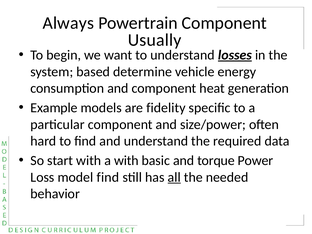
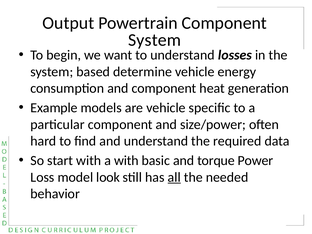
Always: Always -> Output (68, 23)
Usually: Usually -> System (155, 40)
losses underline: present -> none (235, 55)
are fidelity: fidelity -> vehicle (166, 108)
model find: find -> look (108, 177)
